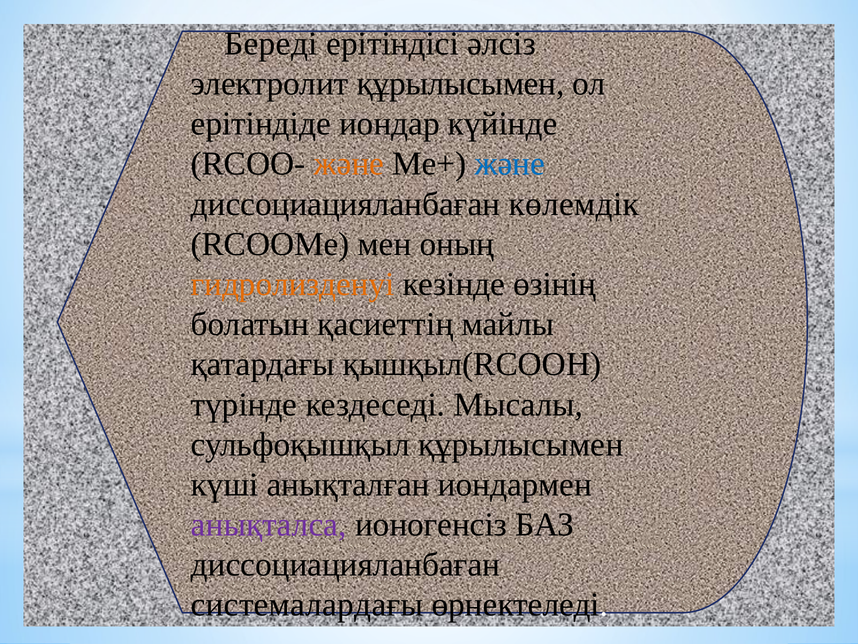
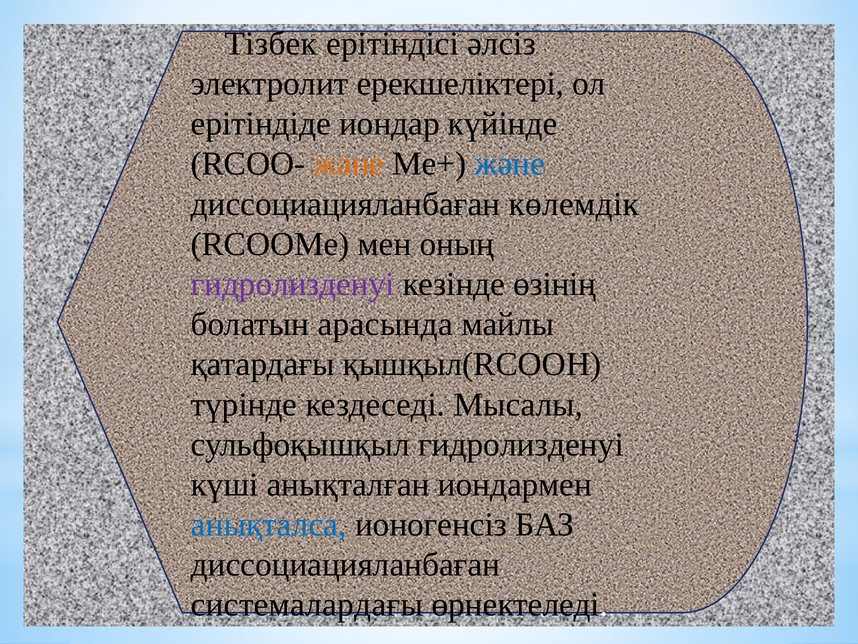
Береді: Береді -> Тізбек (271, 44)
электролит құрылысымен: құрылысымен -> ерекшеліктері (460, 84)
гидролизденуі colour: orange -> purple (293, 284)
қасиеттің: қасиеттің -> арасында (385, 324)
сульфоқышқыл құрылысымен: құрылысымен -> гидролизденуі (521, 444)
анықталса colour: purple -> blue (269, 524)
